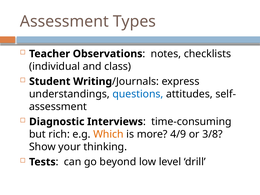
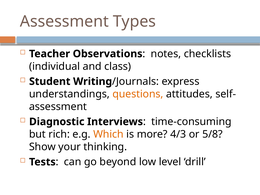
questions colour: blue -> orange (138, 94)
4/9: 4/9 -> 4/3 (178, 134)
3/8: 3/8 -> 5/8 (212, 134)
